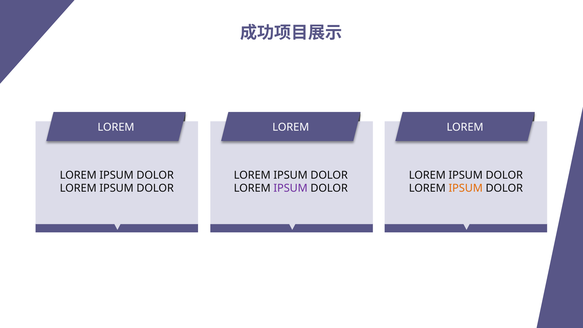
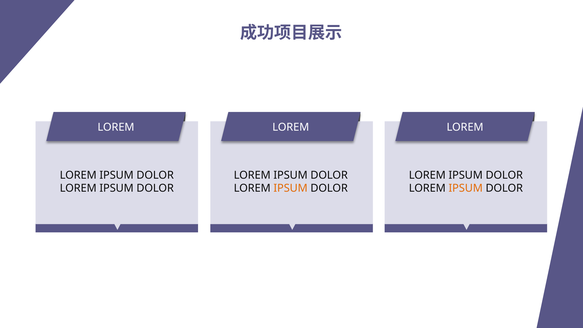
IPSUM colour: purple -> orange (291, 188)
